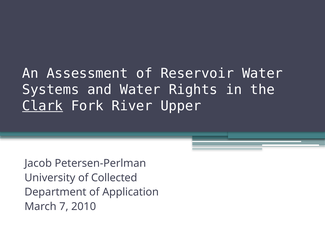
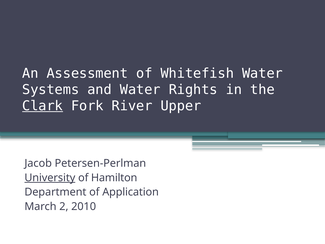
Reservoir: Reservoir -> Whitefish (197, 73)
University underline: none -> present (50, 178)
Collected: Collected -> Hamilton (114, 178)
7: 7 -> 2 (64, 206)
